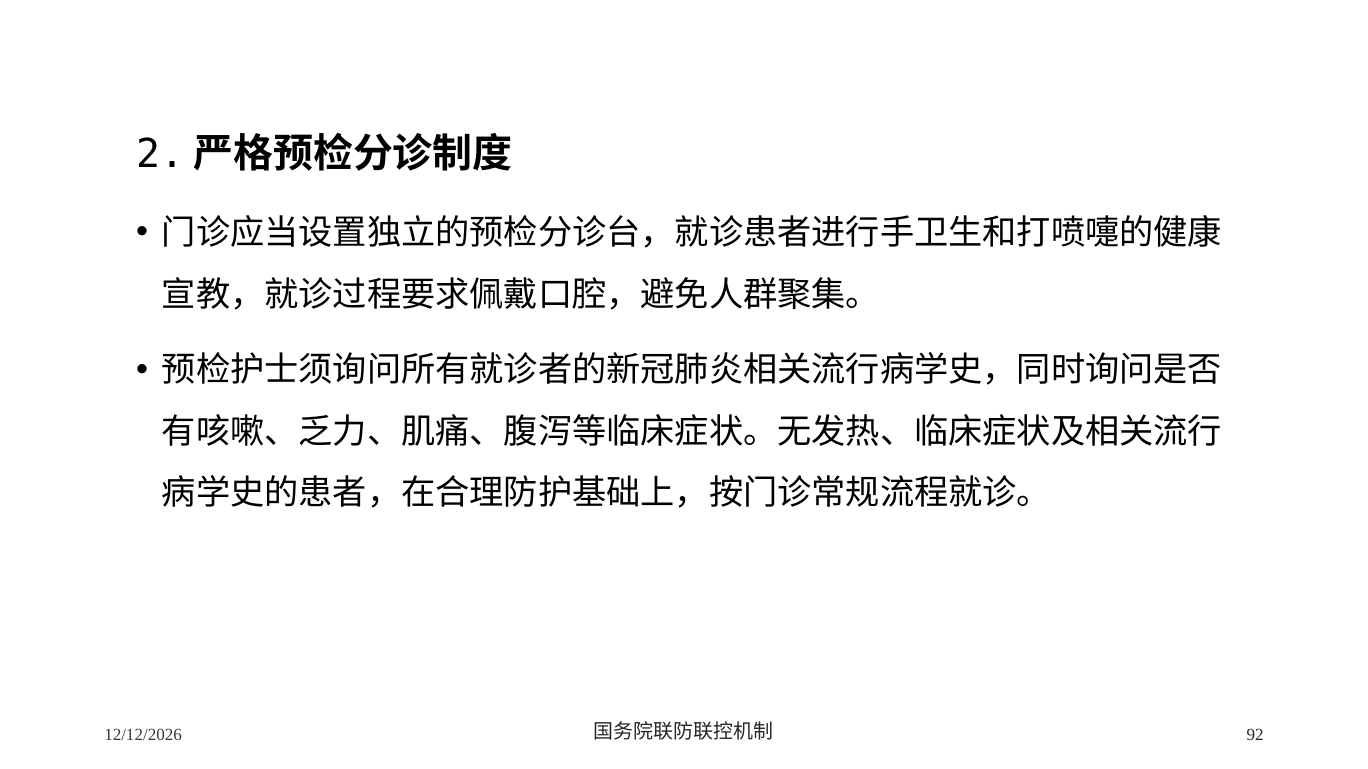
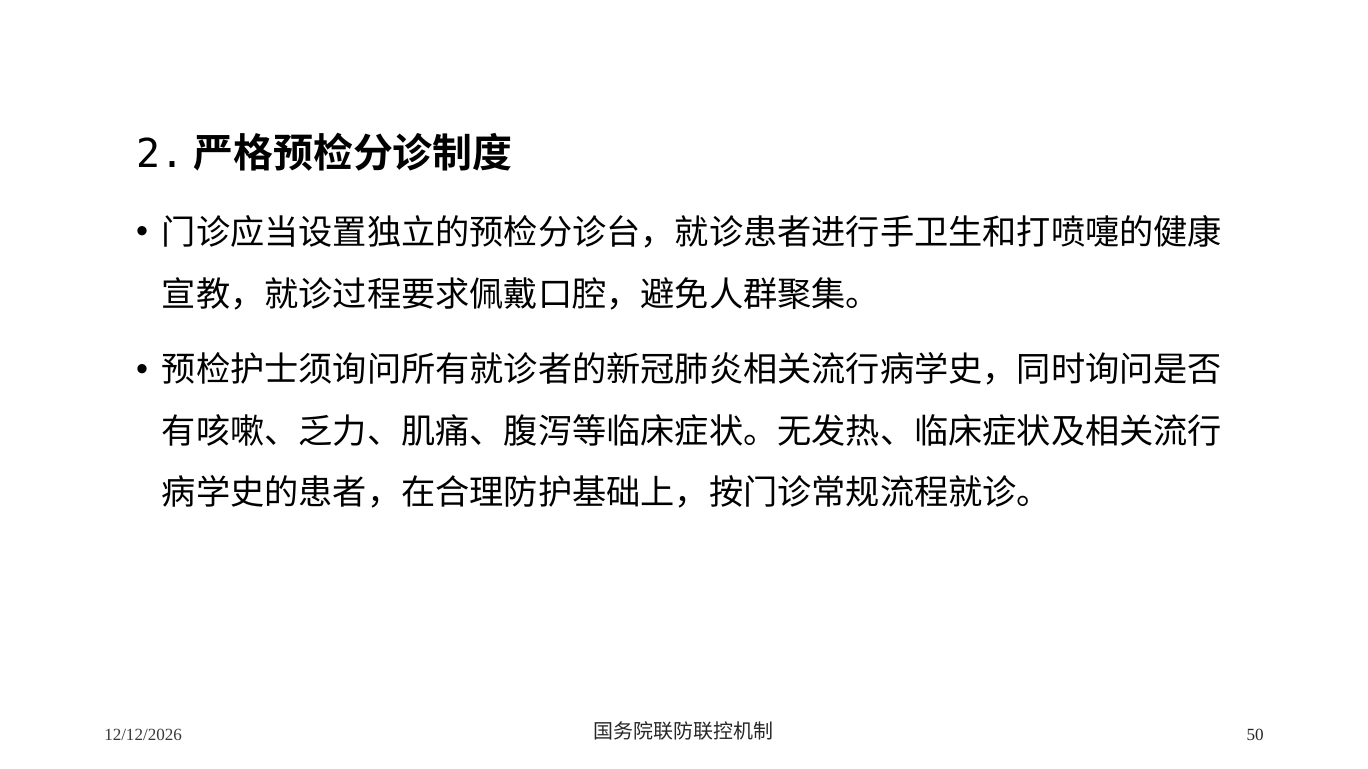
92: 92 -> 50 (1255, 735)
